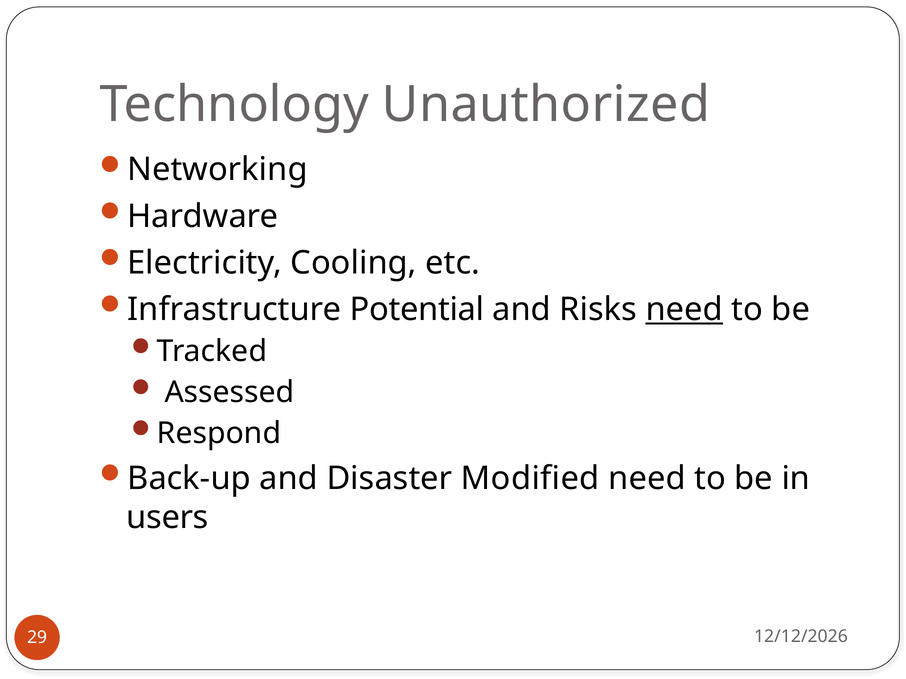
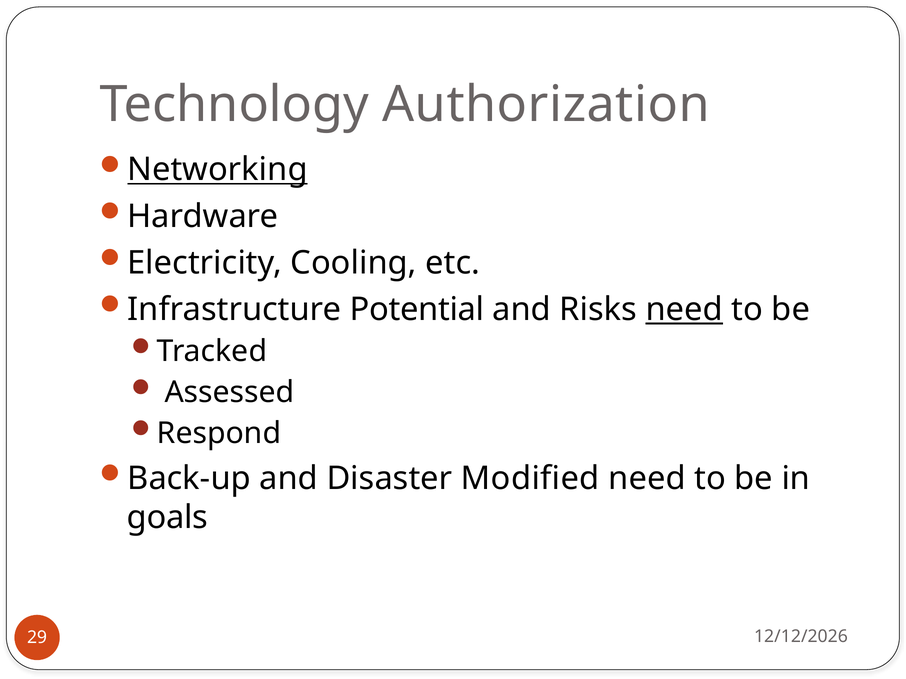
Unauthorized: Unauthorized -> Authorization (546, 105)
Networking underline: none -> present (217, 170)
users: users -> goals (167, 518)
